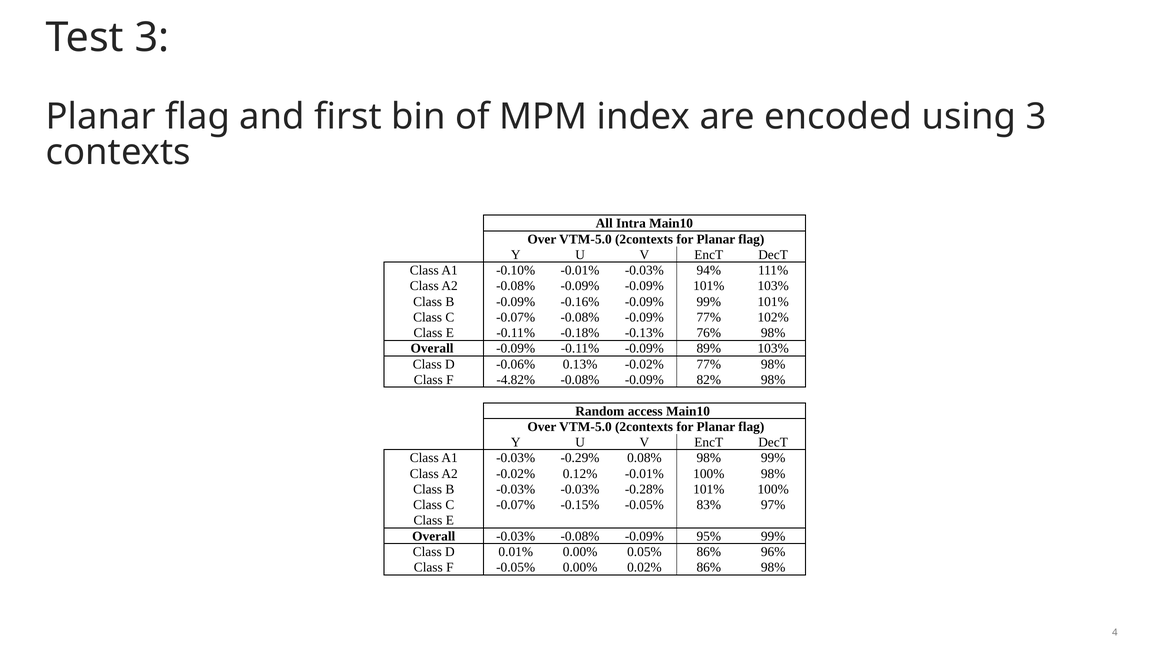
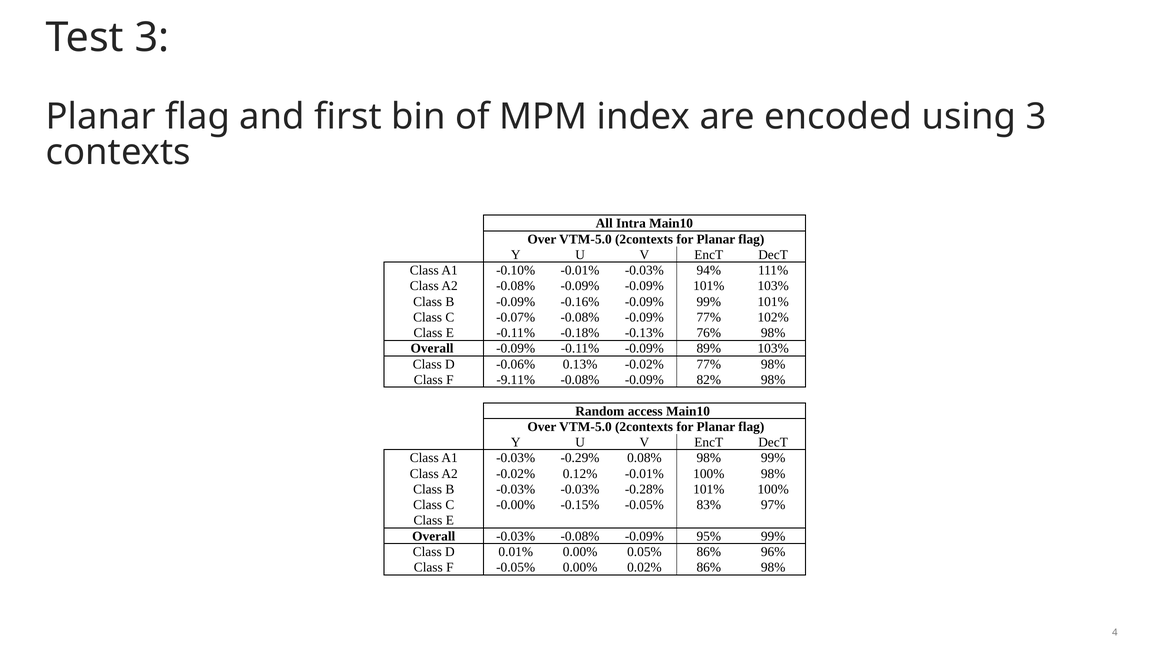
-4.82%: -4.82% -> -9.11% (516, 380)
-0.07%: -0.07% -> -0.00% (516, 505)
